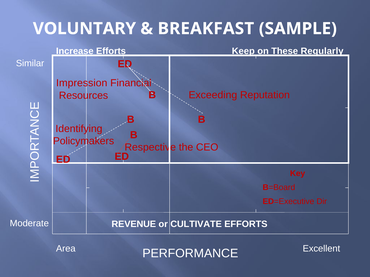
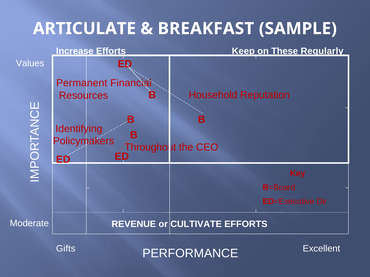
VOLUNTARY: VOLUNTARY -> ARTICULATE (84, 29)
Similar: Similar -> Values (30, 64)
Impression: Impression -> Permanent (82, 83)
Exceeding: Exceeding -> Household (213, 95)
Respective: Respective -> Throughout (150, 147)
Area: Area -> Gifts (66, 249)
